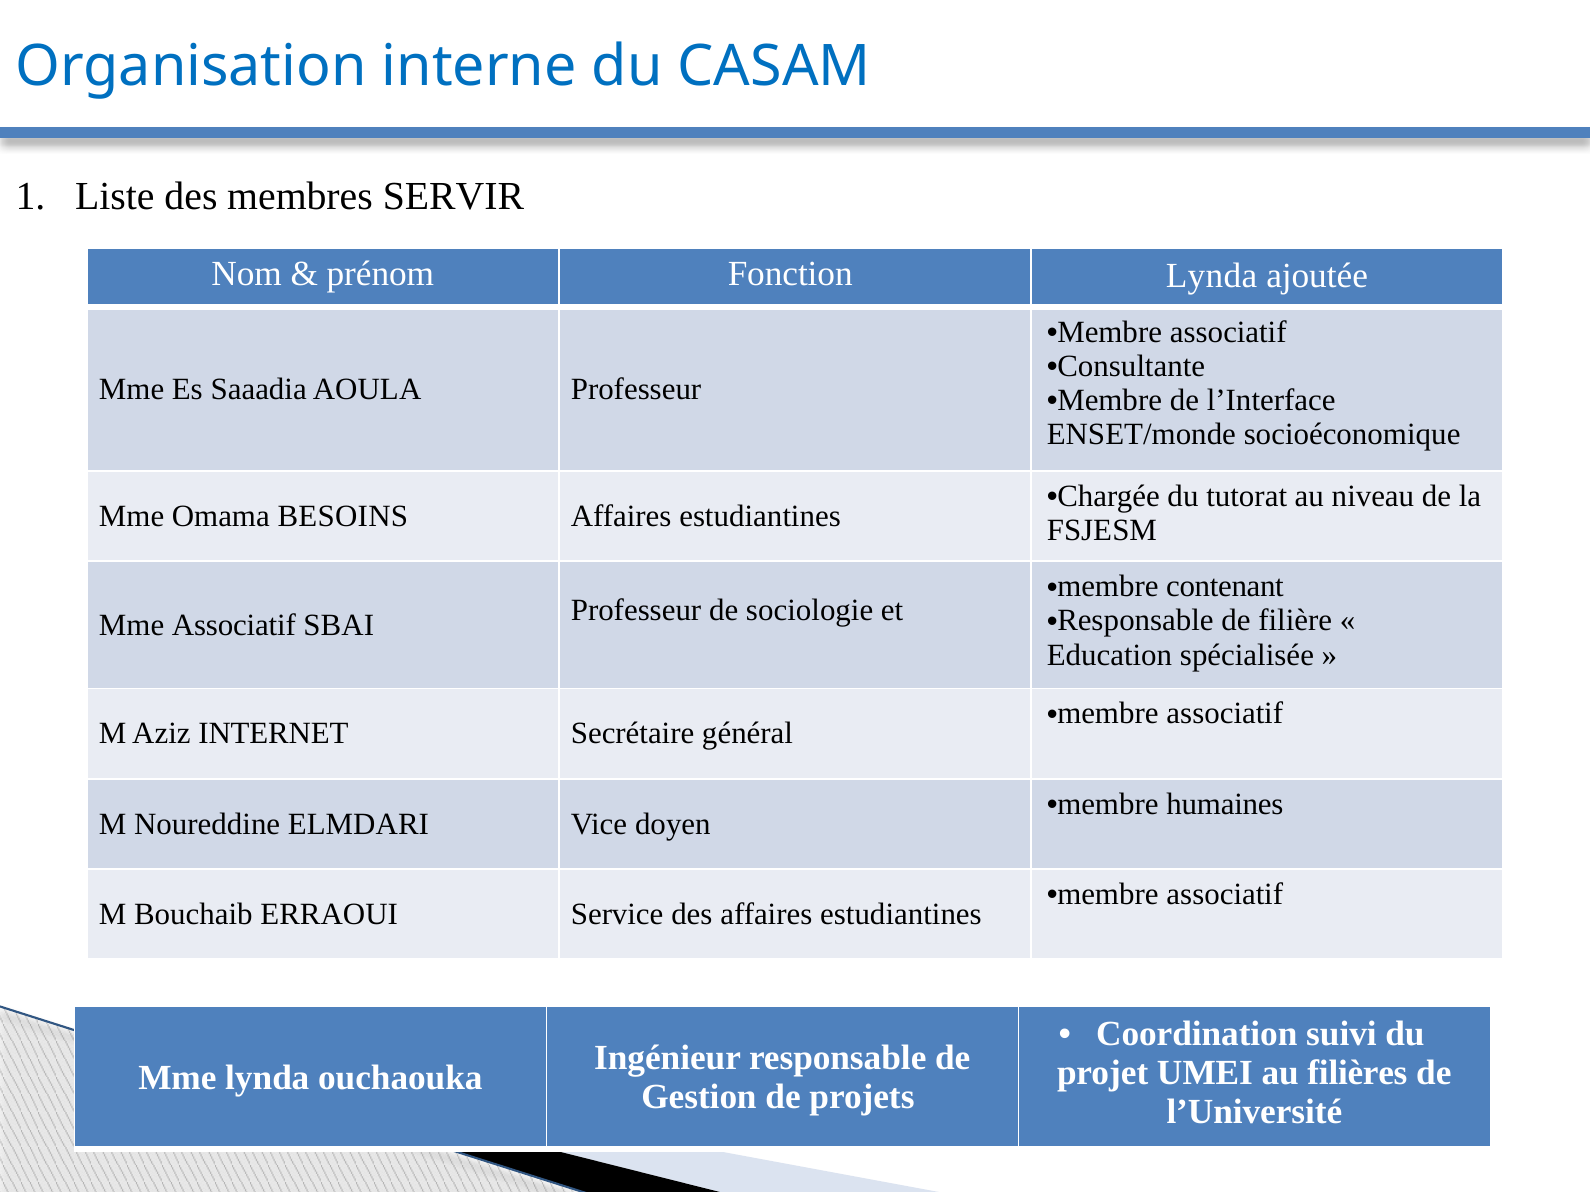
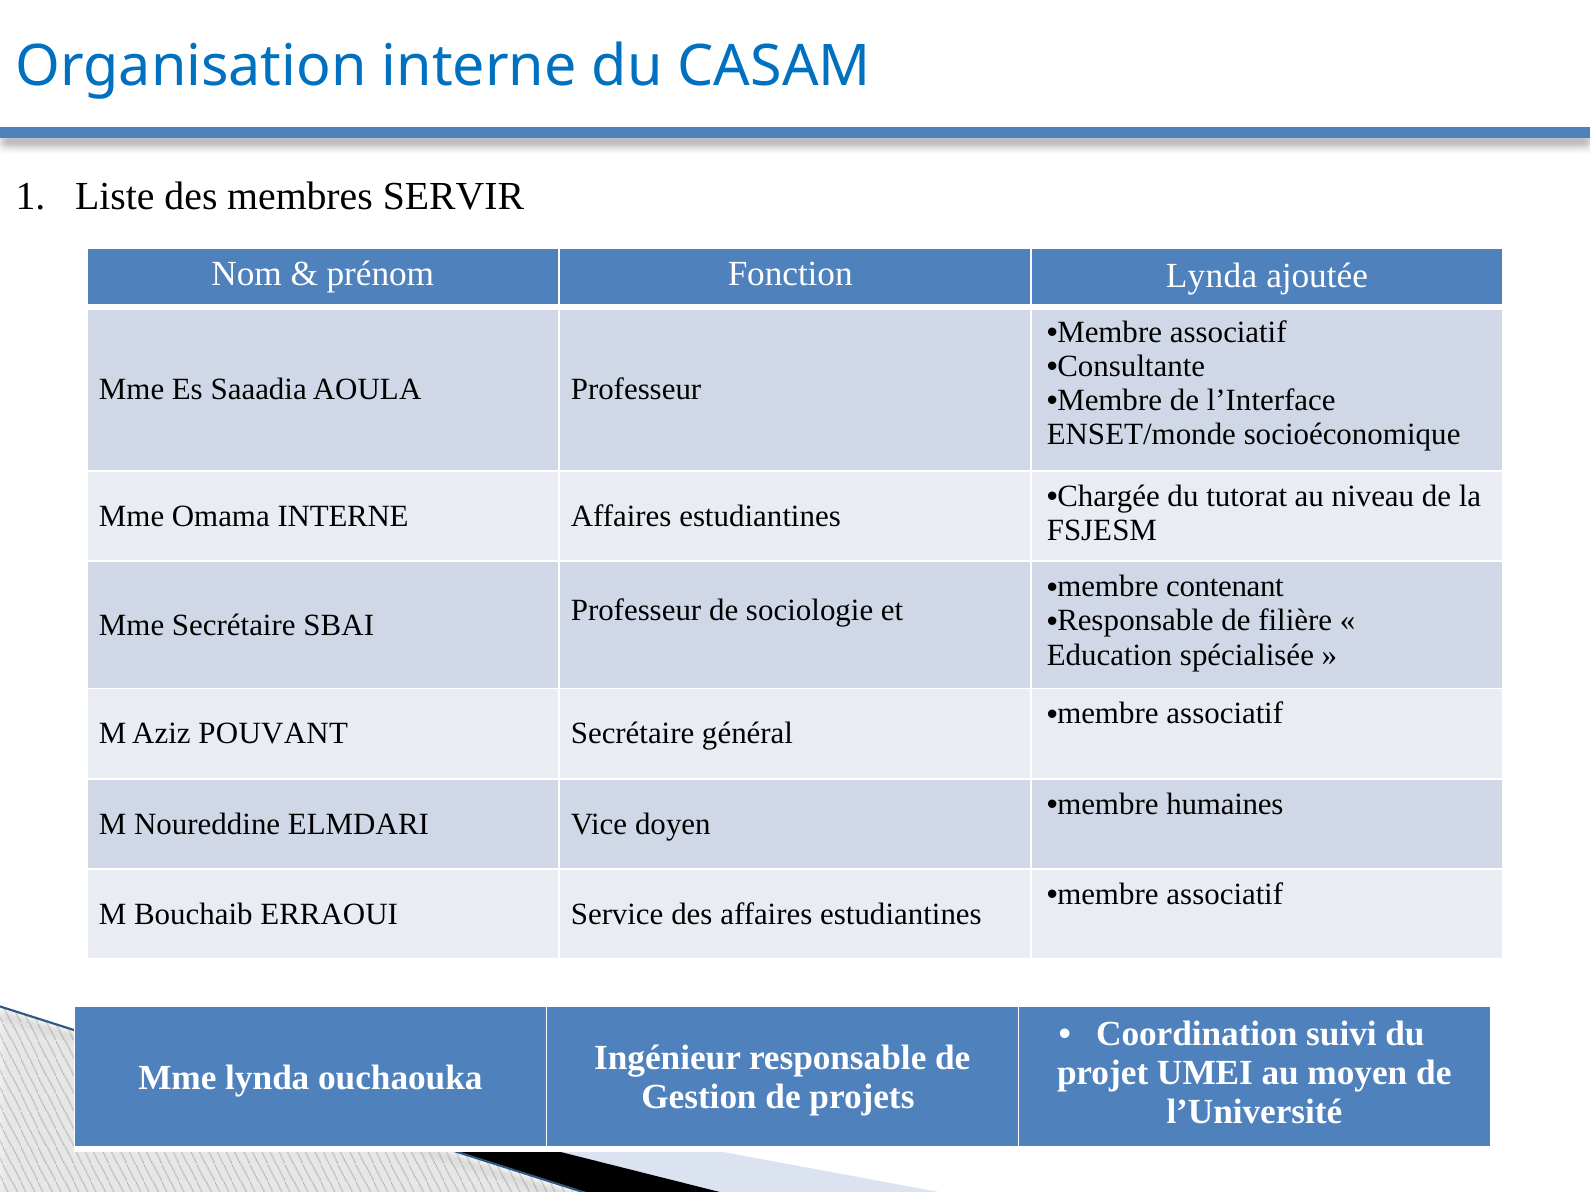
Omama BESOINS: BESOINS -> INTERNE (343, 517)
Mme Associatif: Associatif -> Secrétaire (234, 625)
INTERNET: INTERNET -> POUVANT (273, 734)
filières: filières -> moyen (1357, 1073)
